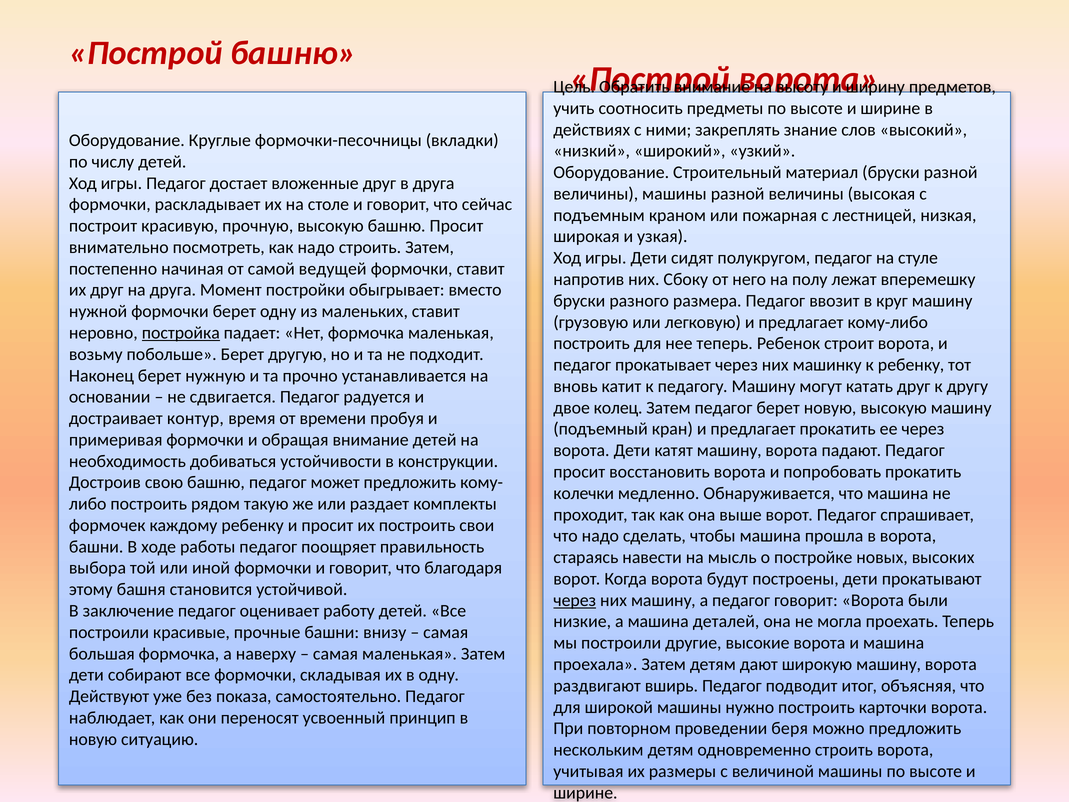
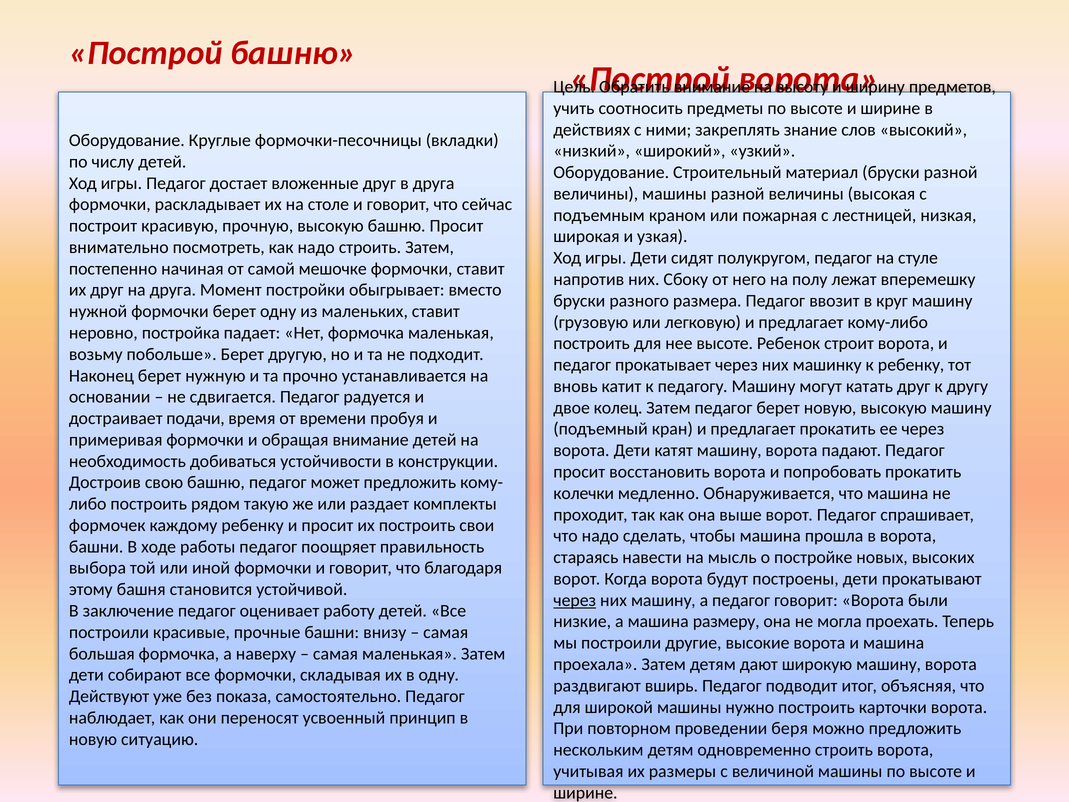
ведущей: ведущей -> мешочке (333, 269)
постройка underline: present -> none (181, 333)
нее теперь: теперь -> высоте (725, 343)
контур: контур -> подачи (196, 418)
деталей: деталей -> размеру (726, 621)
